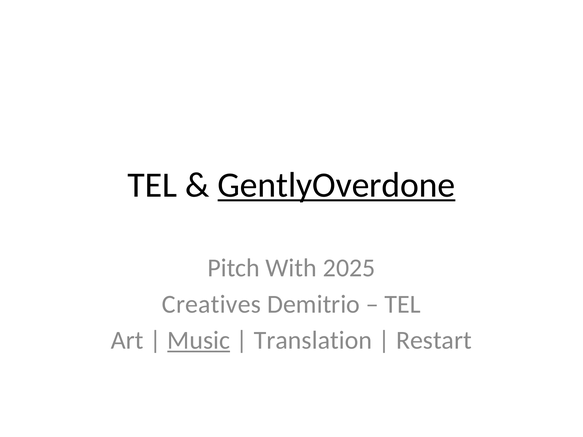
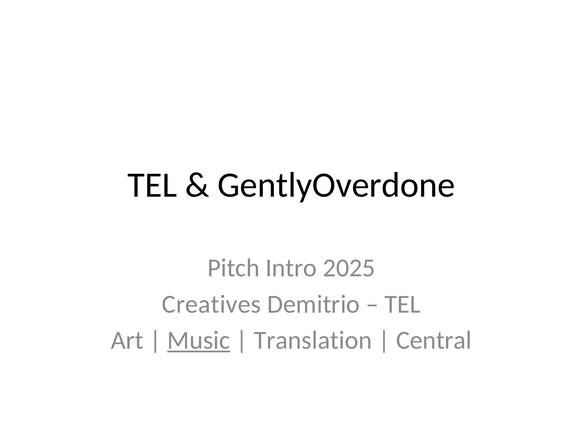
GentlyOverdone underline: present -> none (336, 185)
With: With -> Intro (291, 268)
Restart: Restart -> Central (434, 341)
